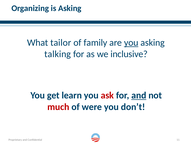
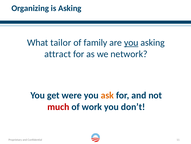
talking: talking -> attract (58, 54)
inclusive: inclusive -> network (129, 54)
learn: learn -> were (72, 95)
ask colour: red -> orange (107, 95)
and underline: present -> none (139, 95)
were: were -> work (92, 106)
